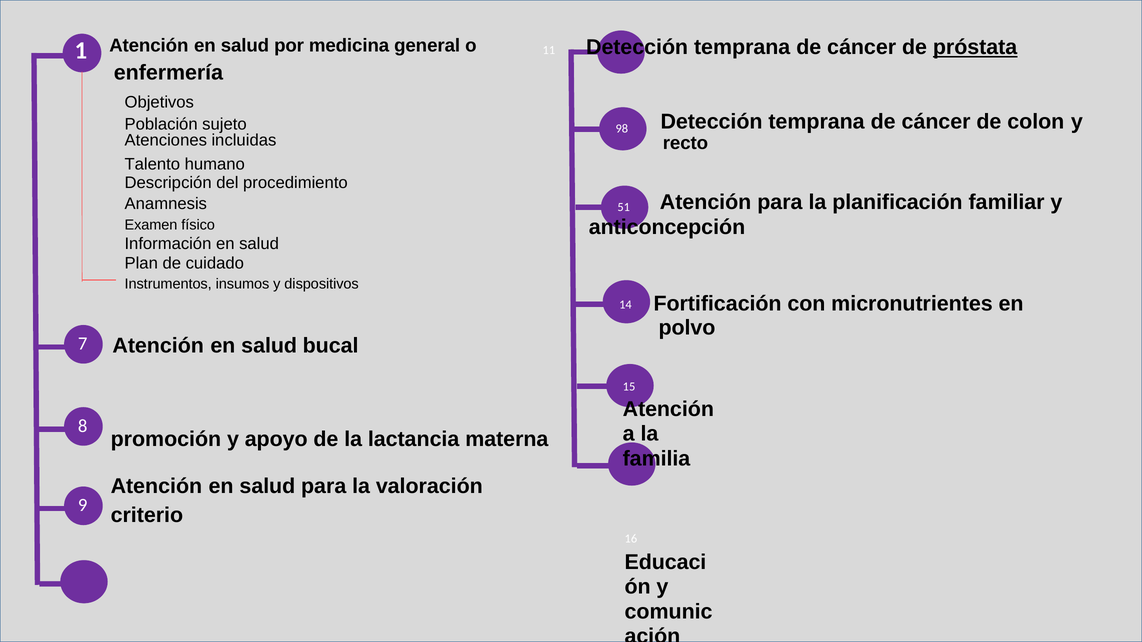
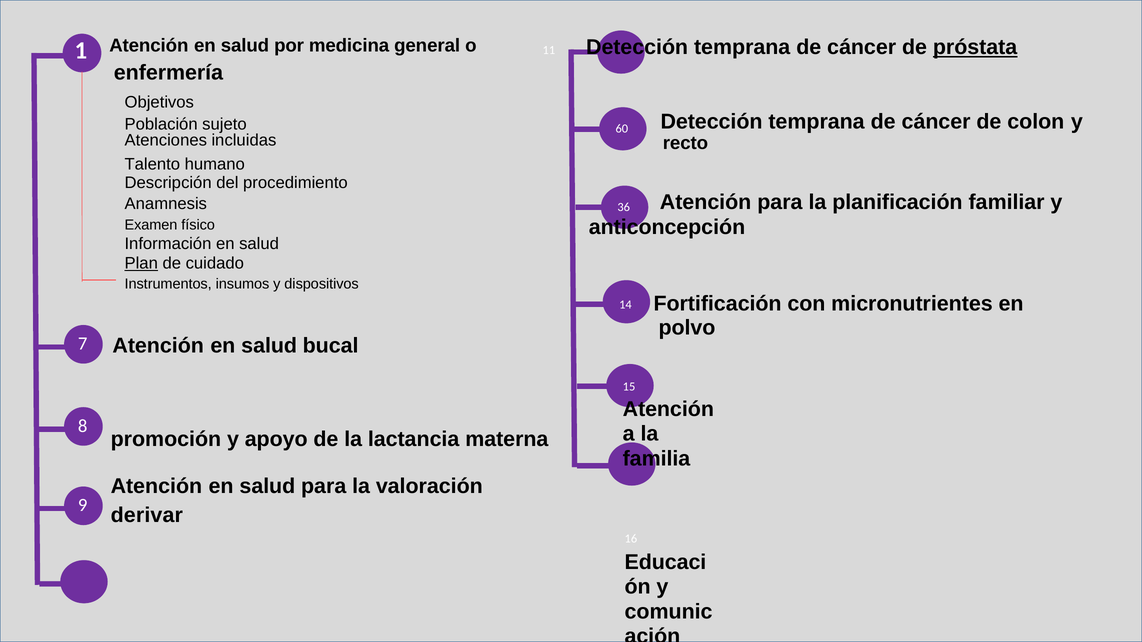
98: 98 -> 60 (622, 129)
51: 51 -> 36 (624, 207)
Plan underline: none -> present (141, 263)
criterio: criterio -> derivar (147, 515)
